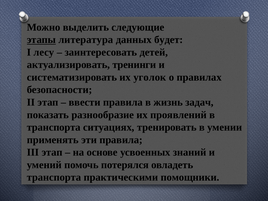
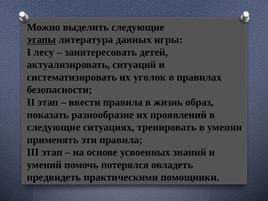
будет: будет -> игры (169, 40)
тренинги: тренинги -> ситуаций (134, 65)
задач: задач -> образ (199, 102)
транспорта: транспорта -> следующие (54, 127)
транспорта: транспорта -> предвидеть (54, 177)
